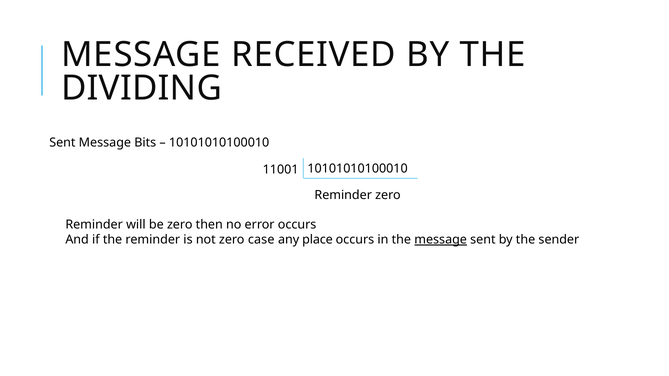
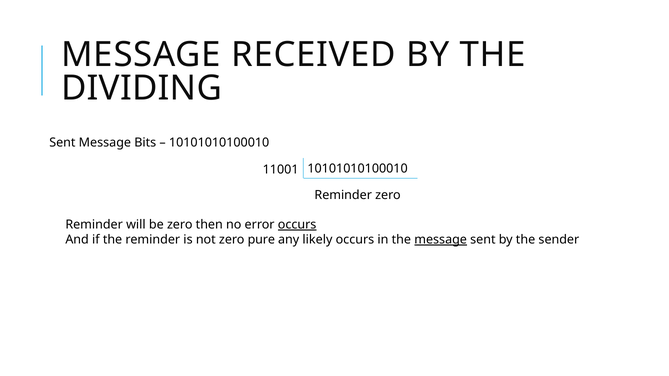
occurs underline: none -> present (297, 225)
case: case -> pure (261, 240)
place: place -> likely (317, 240)
